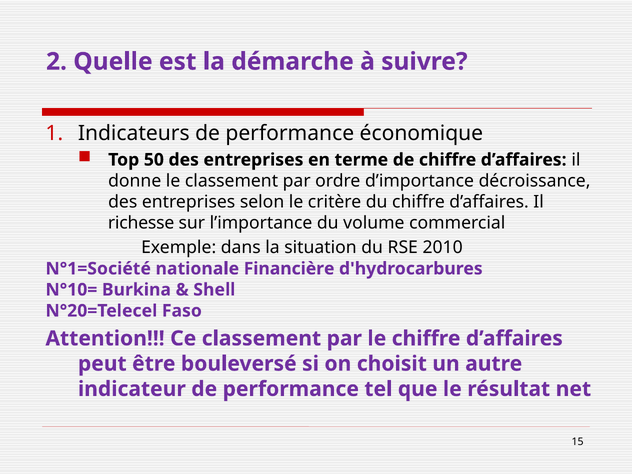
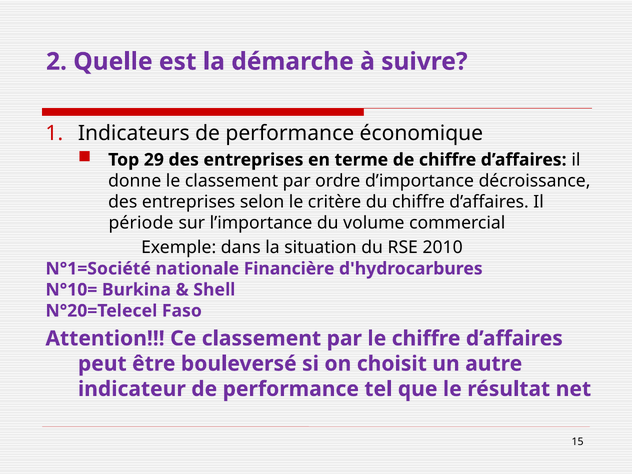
50: 50 -> 29 (154, 160)
richesse: richesse -> période (141, 223)
